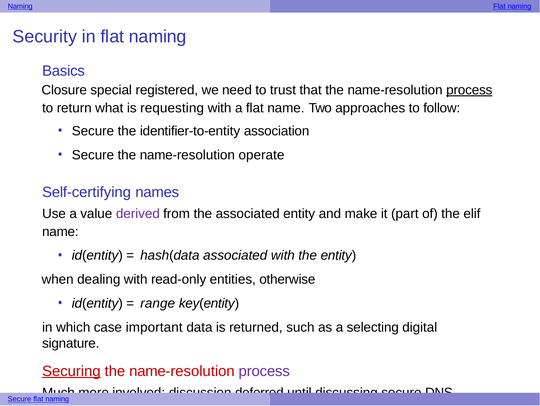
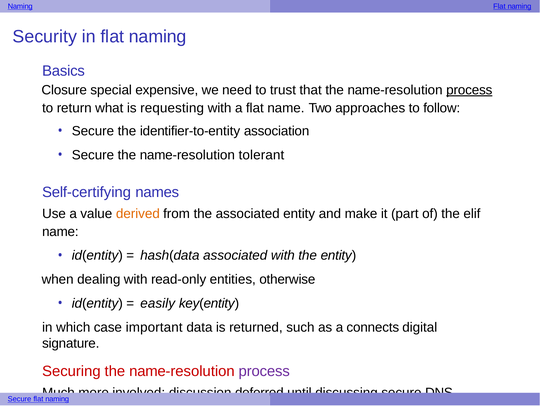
registered: registered -> expensive (167, 90)
operate: operate -> tolerant (261, 155)
derived colour: purple -> orange (138, 213)
range: range -> easily (158, 303)
selecting: selecting -> connects (373, 327)
Securing underline: present -> none (71, 371)
